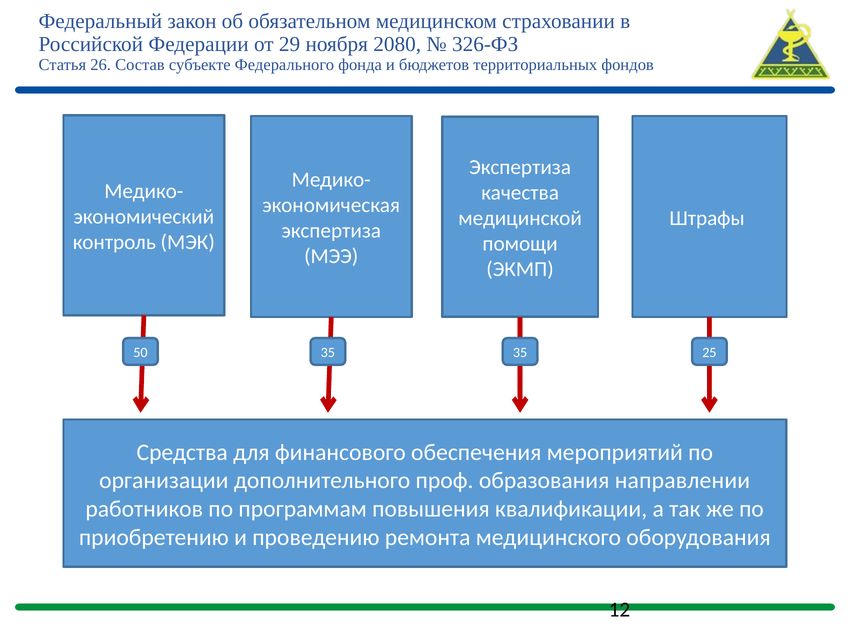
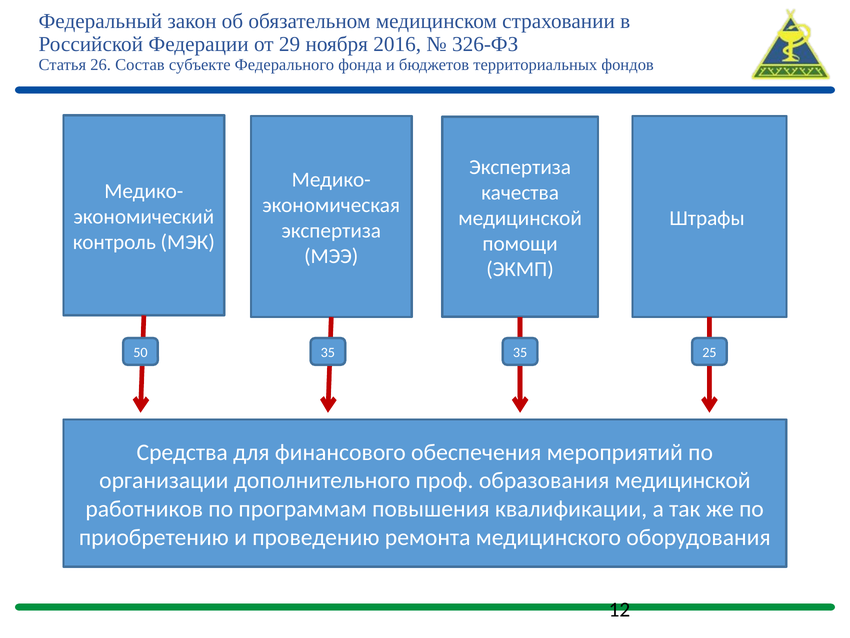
2080: 2080 -> 2016 (397, 44)
образования направлении: направлении -> медицинской (683, 480)
